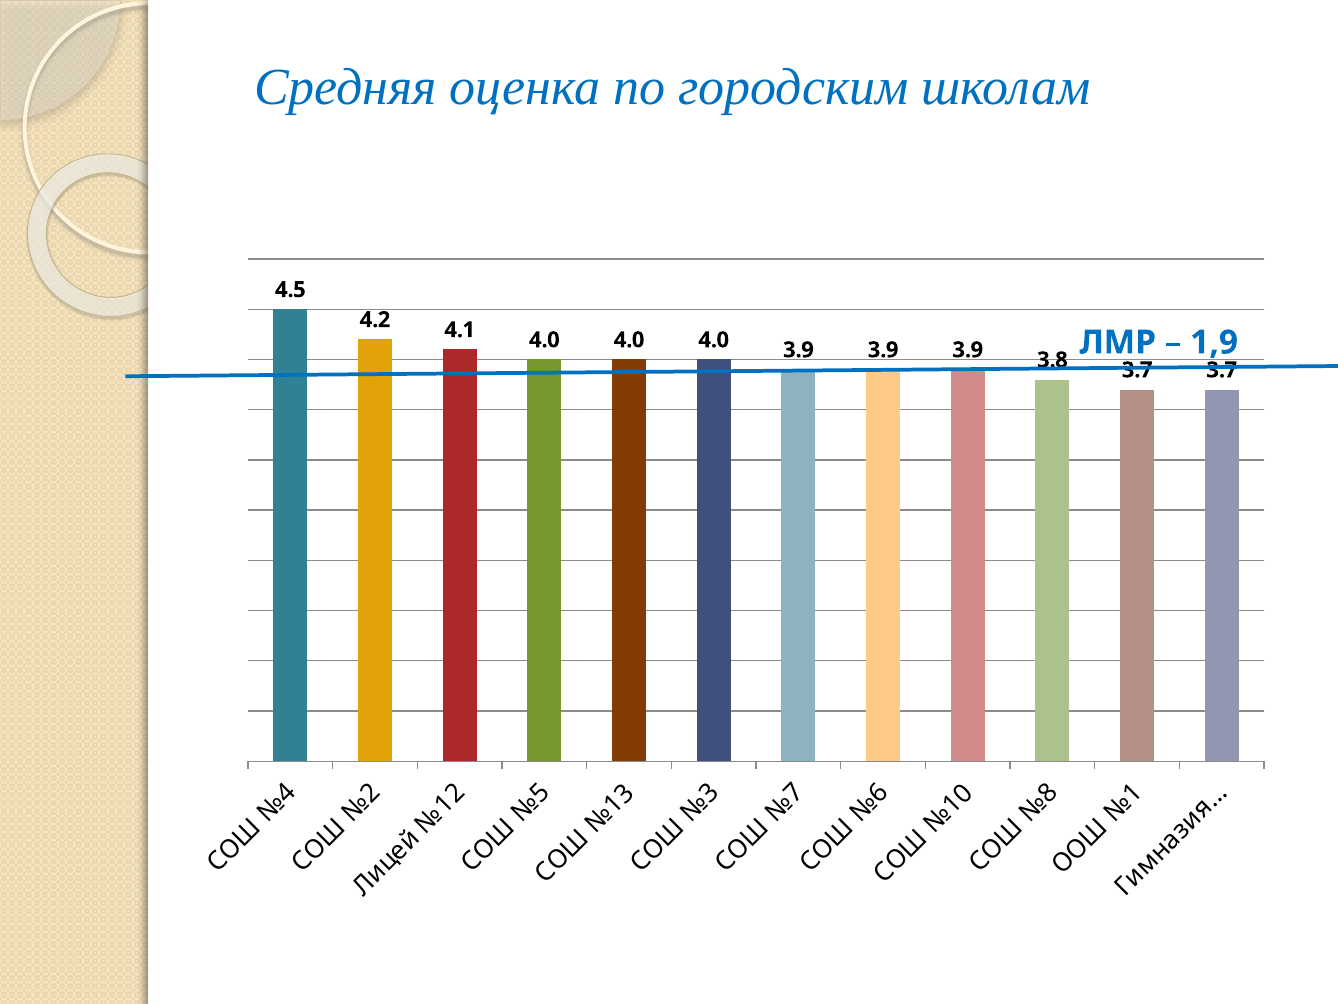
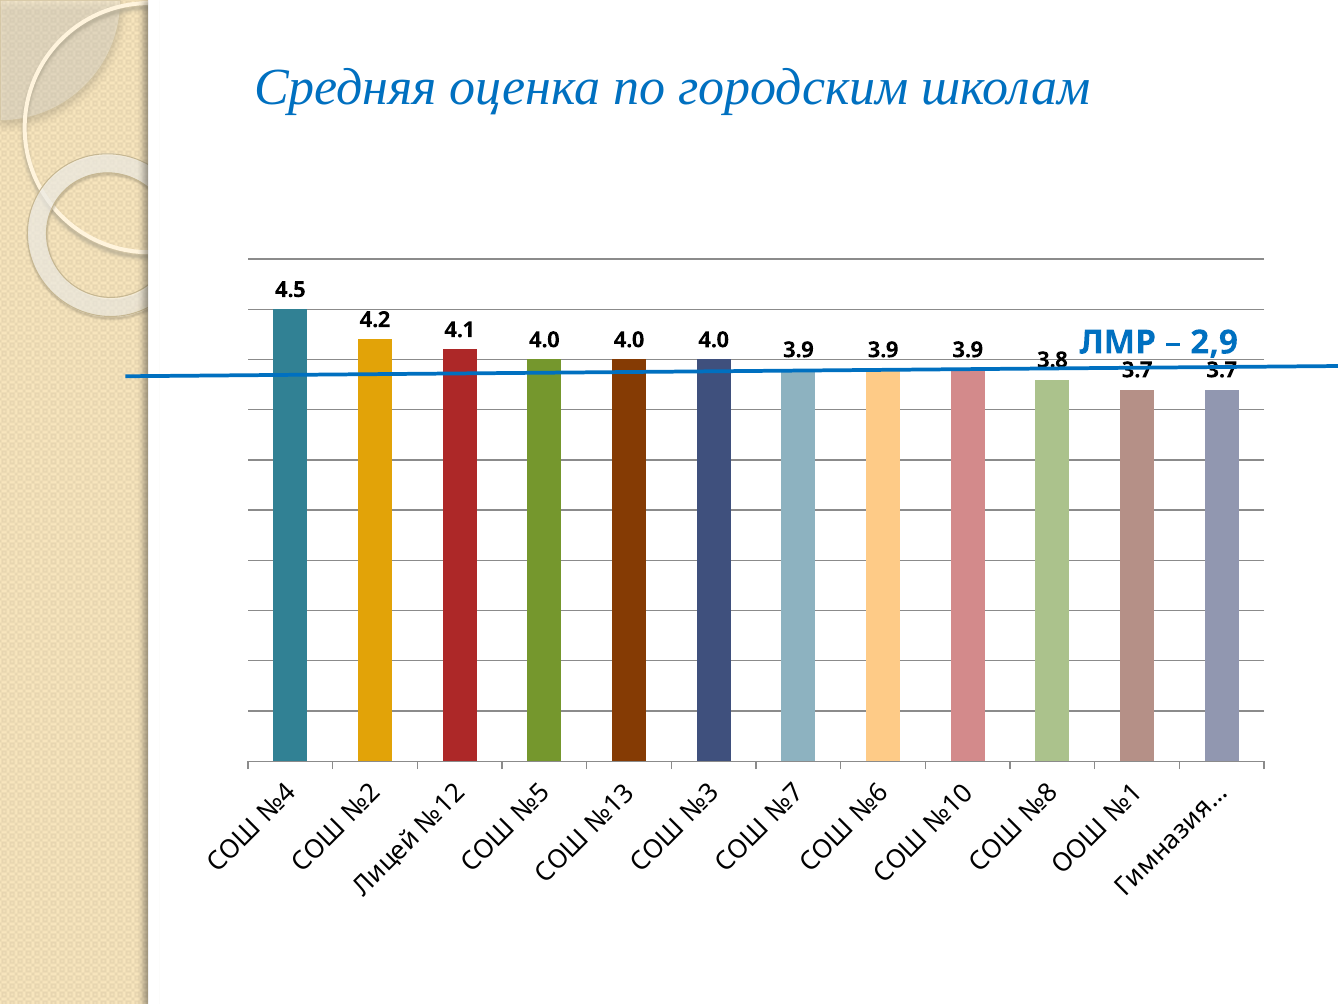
1,9: 1,9 -> 2,9 (1214, 342)
